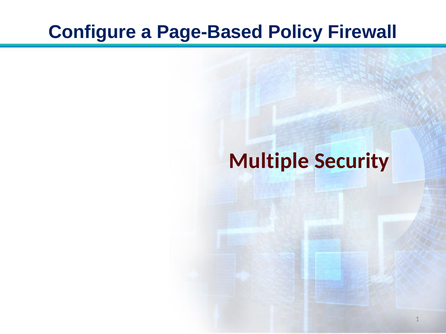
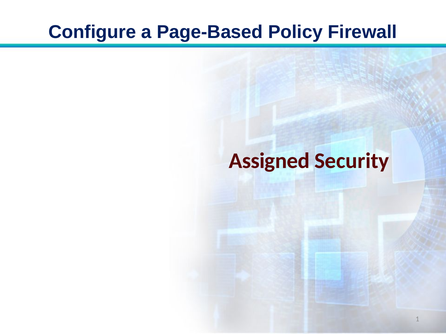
Multiple: Multiple -> Assigned (269, 161)
